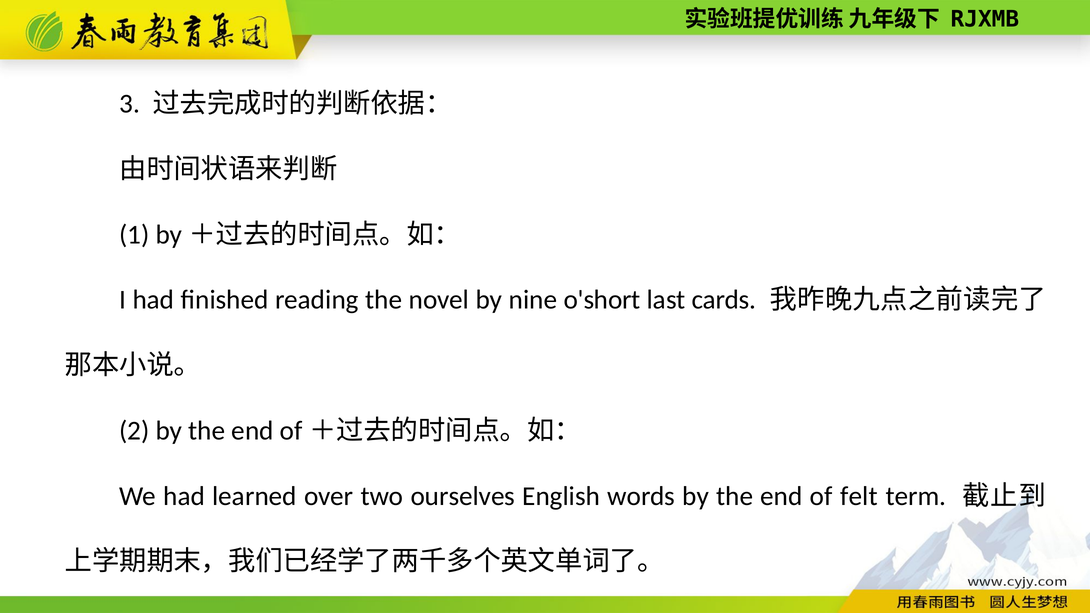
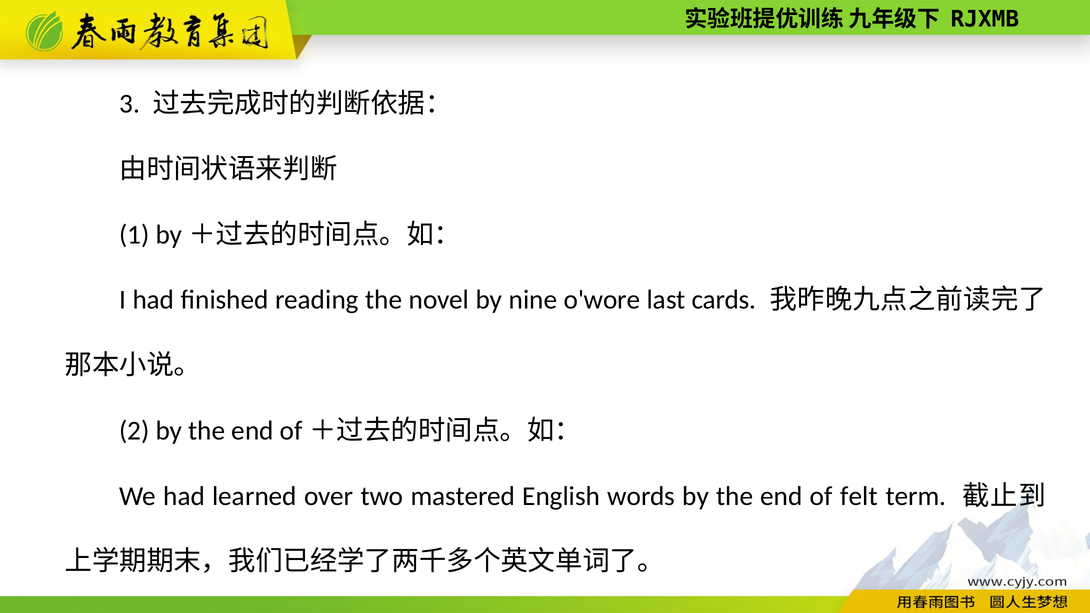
o'short: o'short -> o'wore (602, 300)
ourselves: ourselves -> mastered (463, 496)
